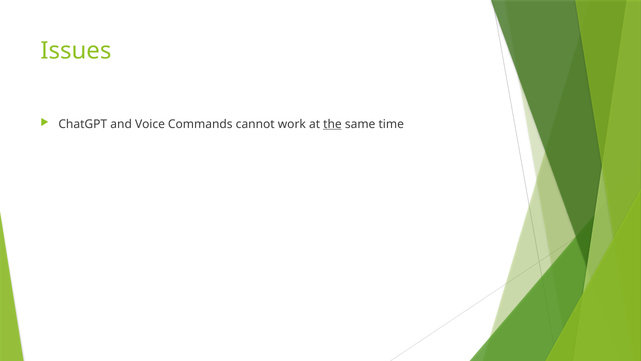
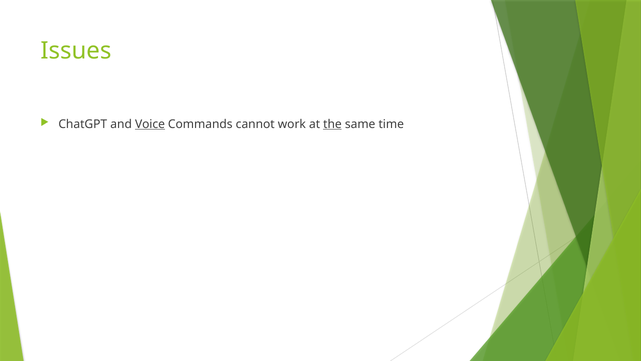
Voice underline: none -> present (150, 124)
